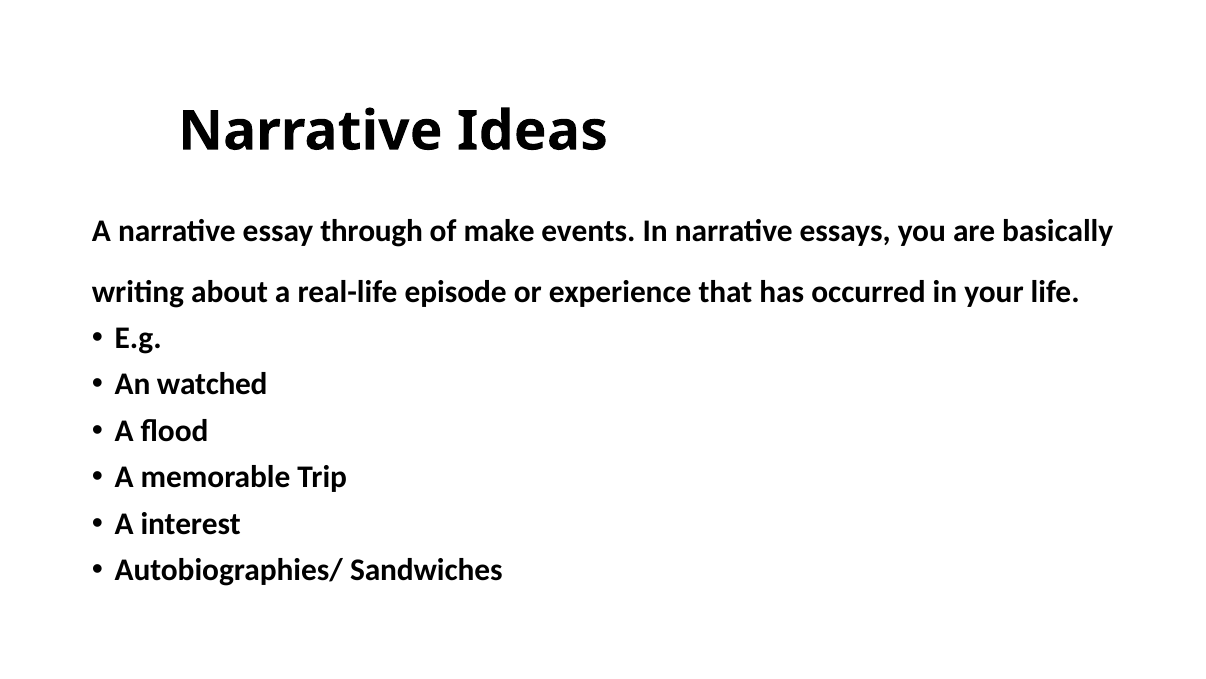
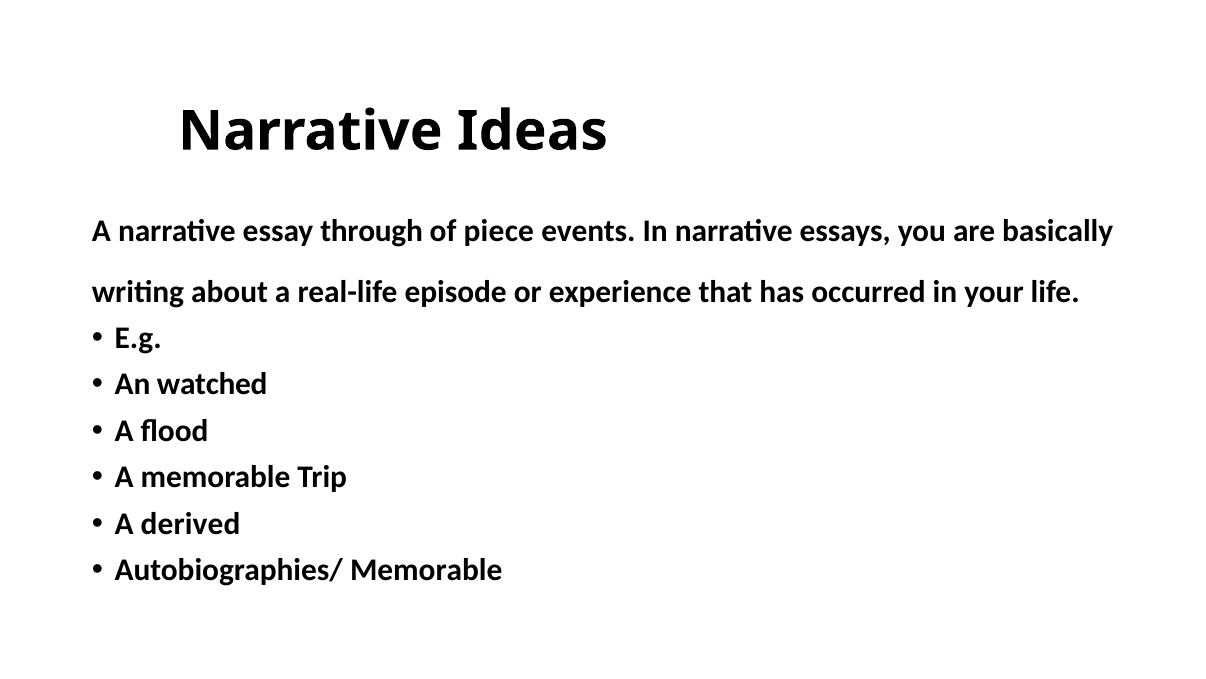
make: make -> piece (499, 231)
interest: interest -> derived (190, 523)
Autobiographies/ Sandwiches: Sandwiches -> Memorable (426, 570)
